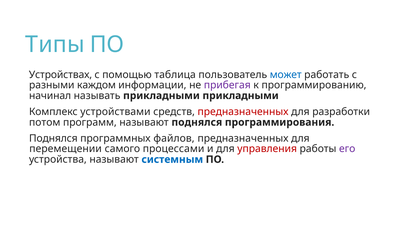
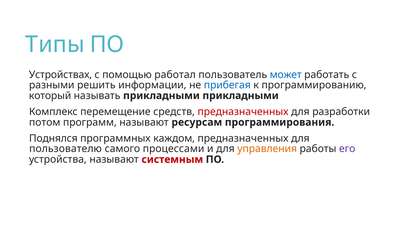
таблица: таблица -> работал (175, 75)
каждом: каждом -> решить (96, 85)
прибегая colour: purple -> blue (227, 85)
начинал: начинал -> который (50, 96)
устройствами: устройствами -> перемещение (115, 112)
называют поднялся: поднялся -> ресурсам (197, 122)
файлов: файлов -> каждом (174, 138)
перемещении: перемещении -> пользователю (66, 149)
управления colour: red -> orange (267, 149)
системным colour: blue -> red (172, 159)
